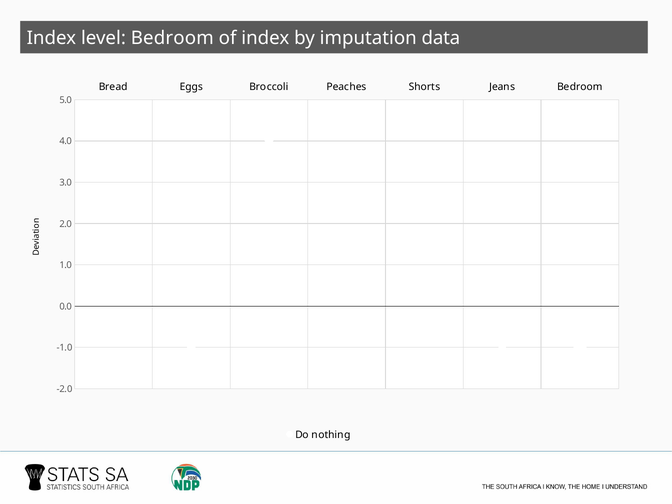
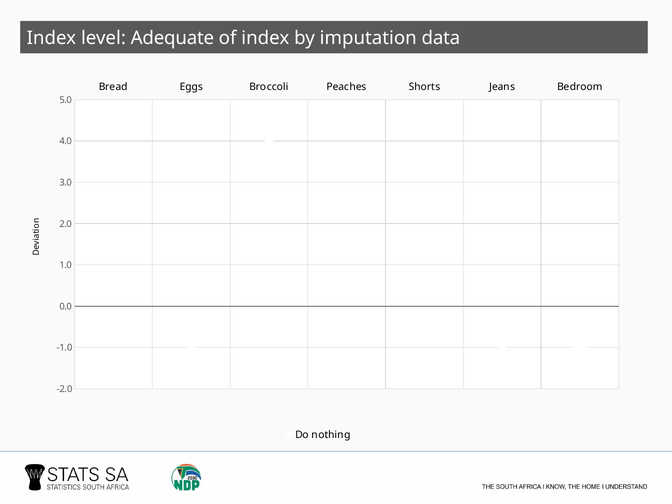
level Bedroom: Bedroom -> Adequate (172, 38)
